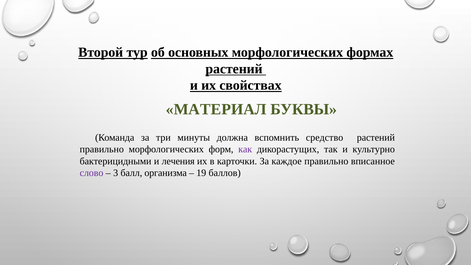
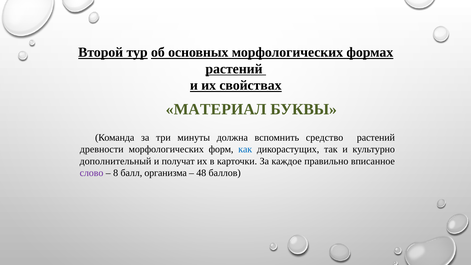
правильно: правильно -> древности (102, 149)
как colour: purple -> blue (245, 149)
бактерицидными: бактерицидными -> дополнительный (116, 161)
лечения: лечения -> получат (178, 161)
3: 3 -> 8 (116, 173)
19: 19 -> 48 (201, 173)
